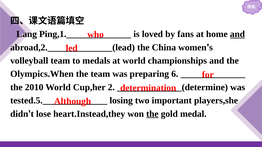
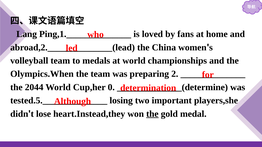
and underline: present -> none (237, 34)
6: 6 -> 2 (175, 74)
2010: 2010 -> 2044 (34, 87)
2: 2 -> 0 (111, 87)
